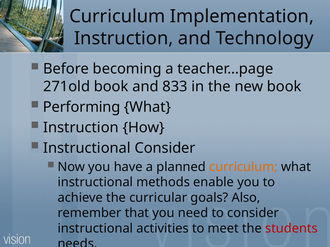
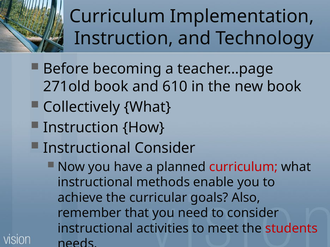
833: 833 -> 610 (175, 87)
Performing: Performing -> Collectively (82, 107)
curriculum colour: orange -> red (243, 167)
